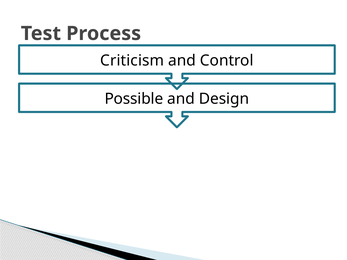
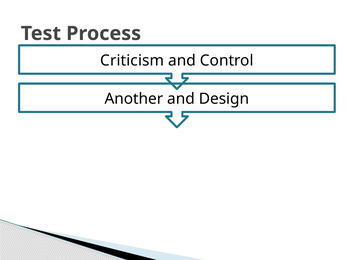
Possible: Possible -> Another (134, 99)
